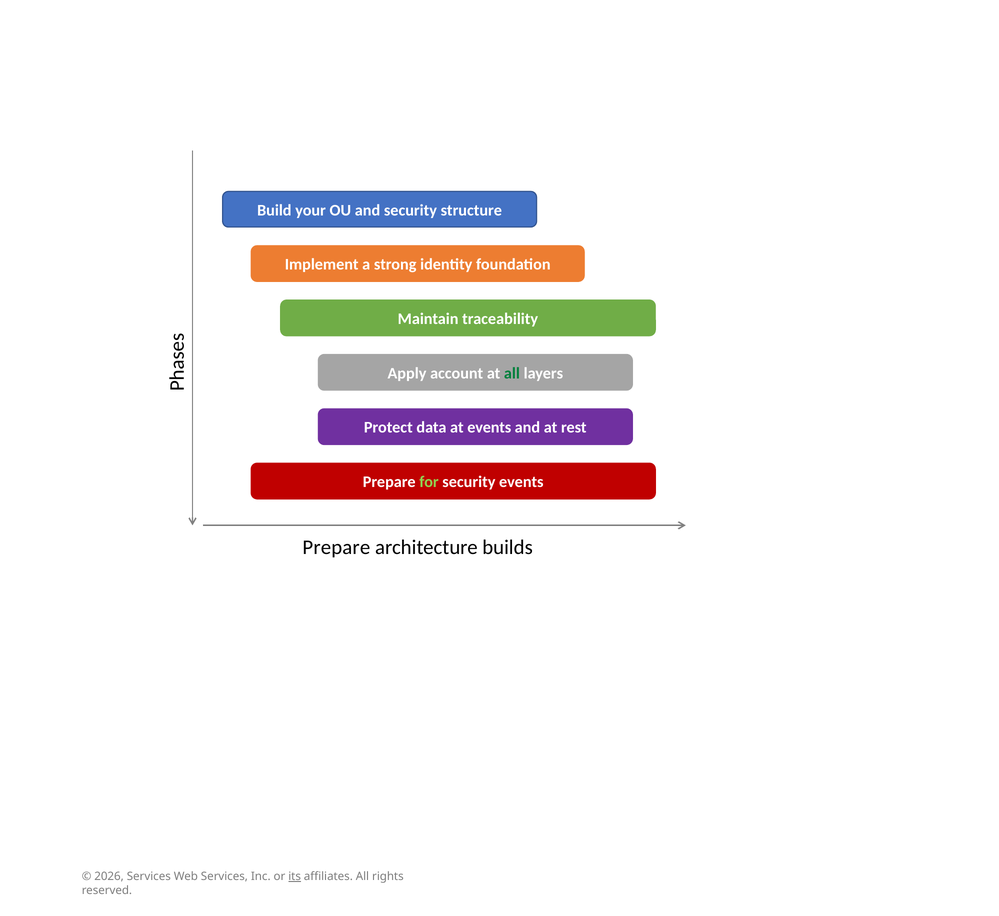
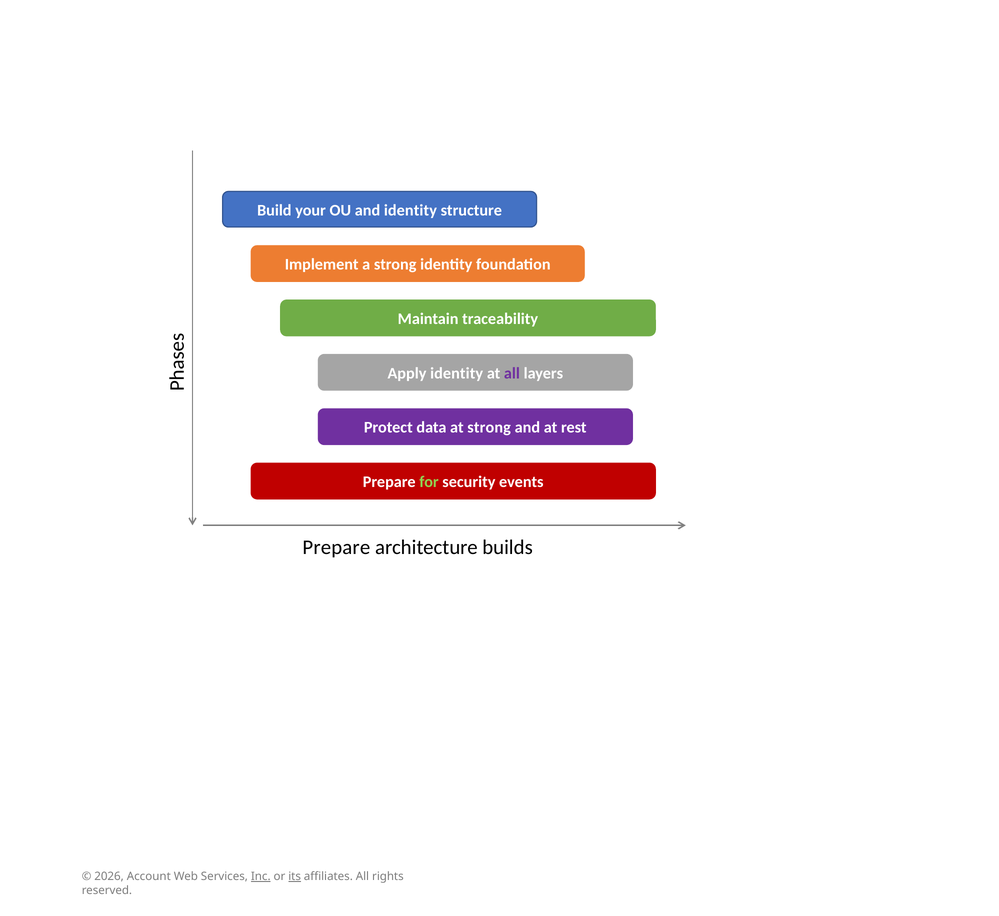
and security: security -> identity (410, 210)
Apply account: account -> identity (457, 373)
all colour: green -> purple (512, 373)
at events: events -> strong (489, 428)
2026 Services: Services -> Account (149, 876)
Inc underline: none -> present (261, 876)
